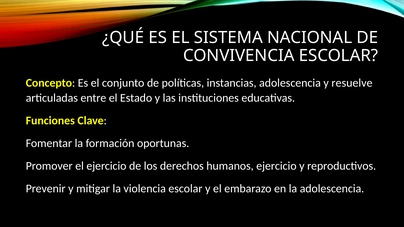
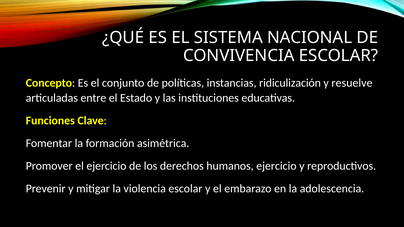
instancias adolescencia: adolescencia -> ridiculización (290, 83)
oportunas: oportunas -> asimétrica (163, 144)
